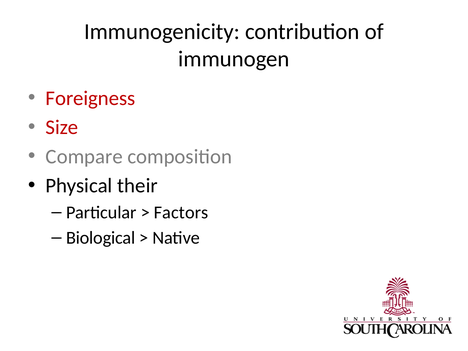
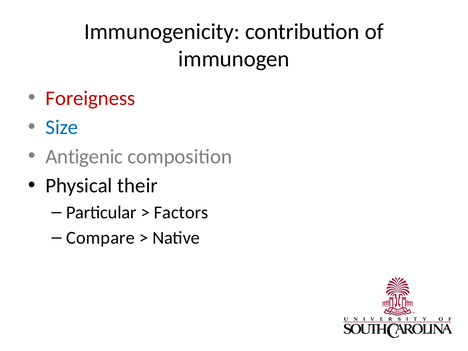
Size colour: red -> blue (62, 127)
Compare: Compare -> Antigenic (84, 156)
Biological: Biological -> Compare (101, 238)
